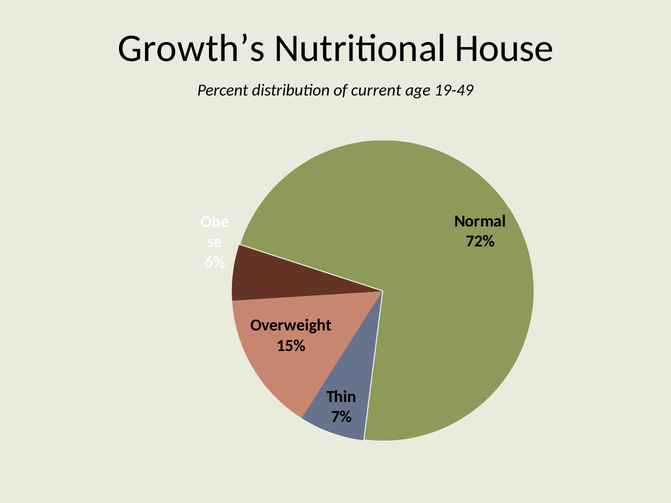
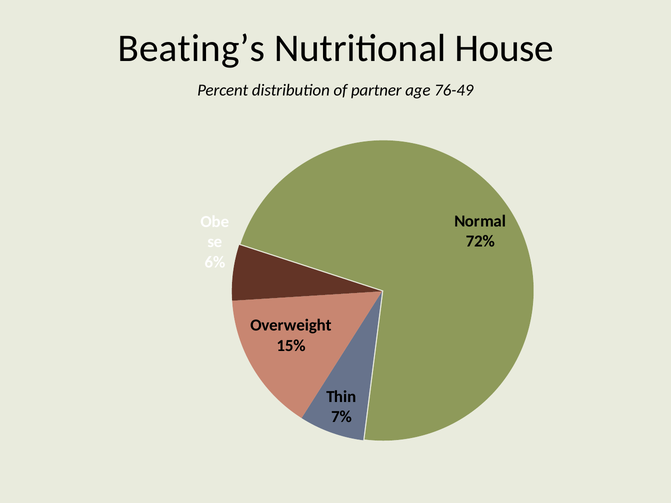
Growth’s: Growth’s -> Beating’s (191, 48)
current: current -> partner (376, 90)
19-49: 19-49 -> 76-49 (454, 90)
